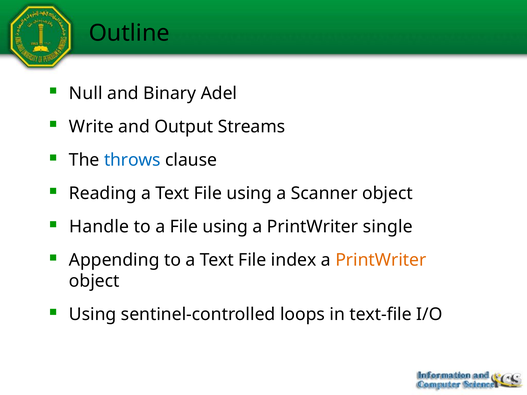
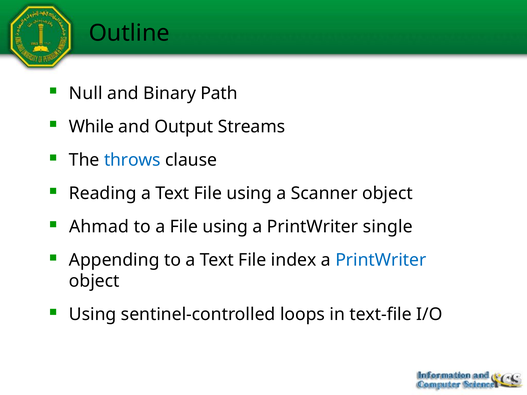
Adel: Adel -> Path (219, 93)
Write: Write -> While (91, 127)
Handle: Handle -> Ahmad (99, 227)
PrintWriter colour: orange -> blue (381, 260)
